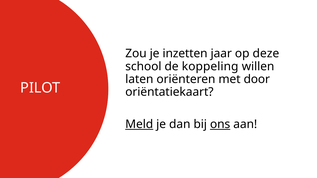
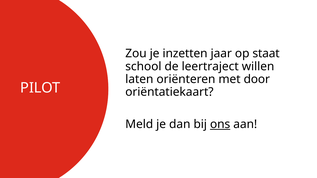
deze: deze -> staat (266, 54)
koppeling: koppeling -> leertraject (210, 67)
Meld underline: present -> none (139, 124)
